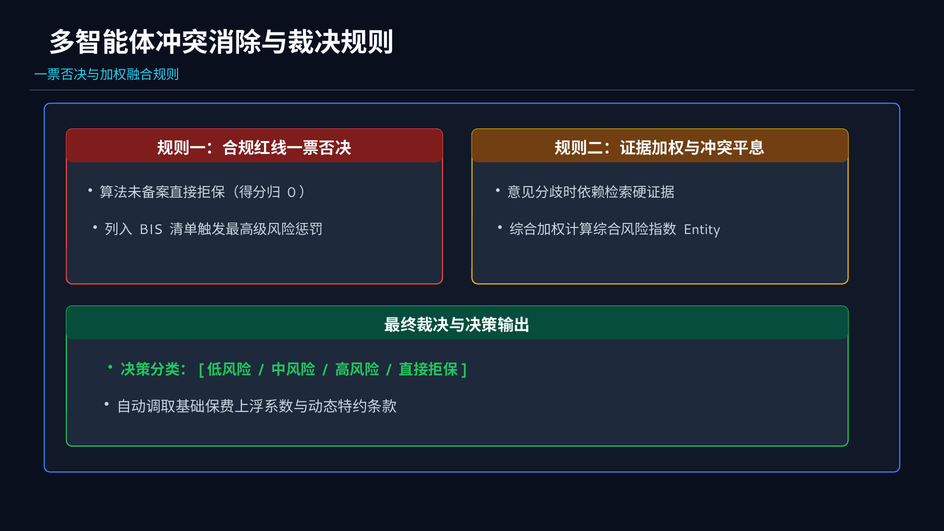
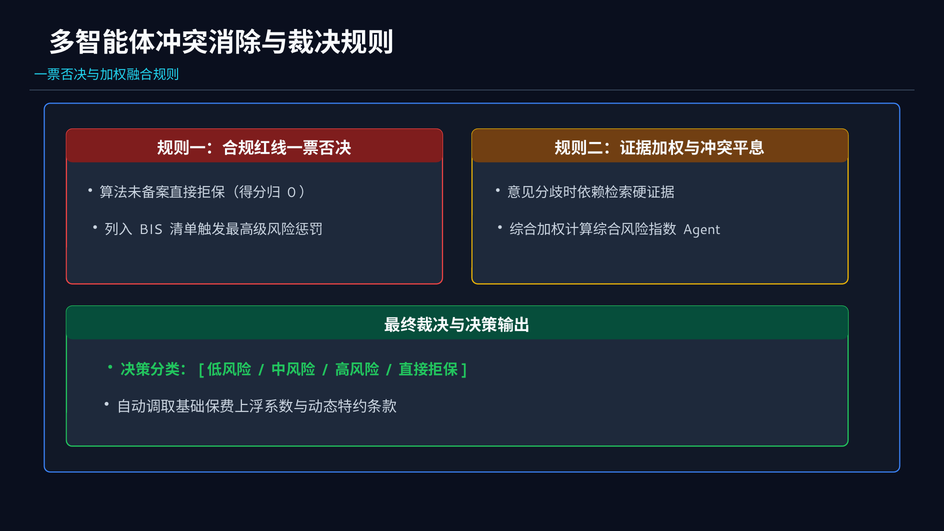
Entity: Entity -> Agent (702, 230)
